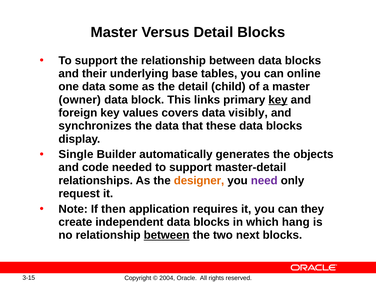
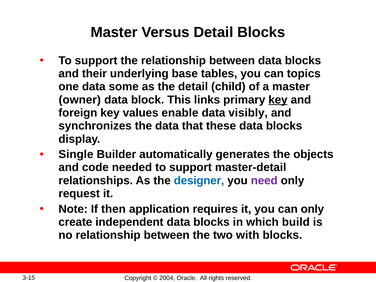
online: online -> topics (304, 74)
covers: covers -> enable (180, 113)
designer colour: orange -> blue (199, 181)
can they: they -> only (312, 209)
hang: hang -> build (296, 222)
between underline: present -> none (167, 235)
next: next -> with (248, 235)
